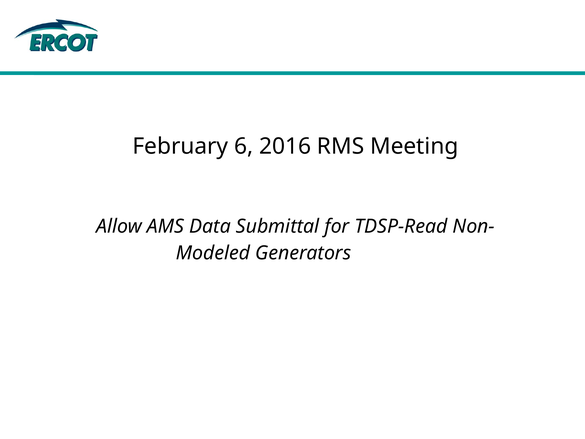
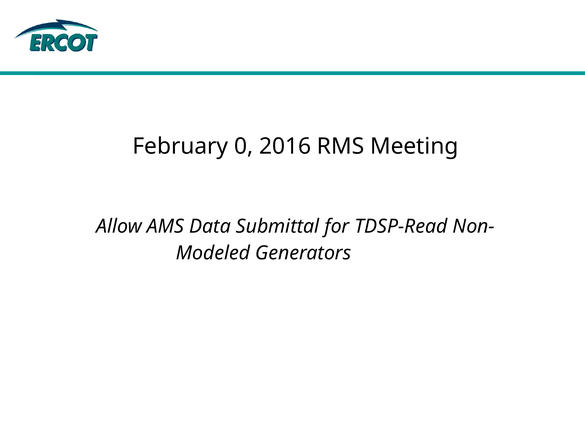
6: 6 -> 0 (244, 146)
